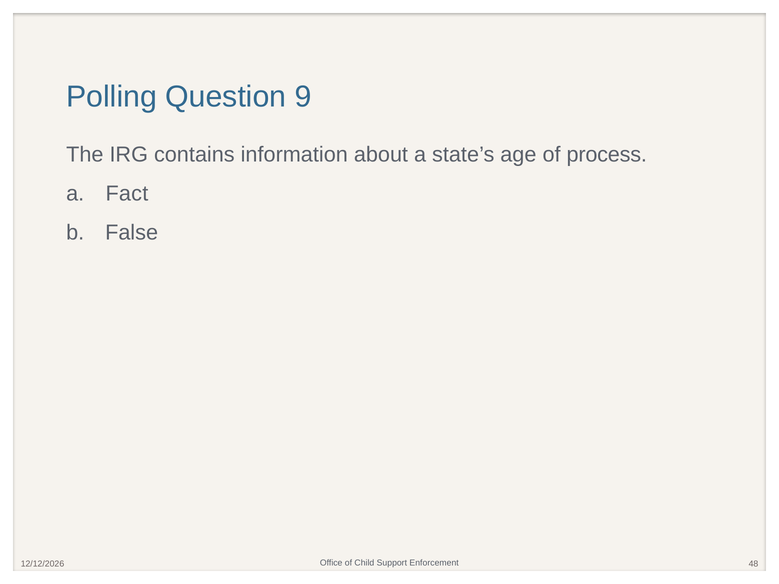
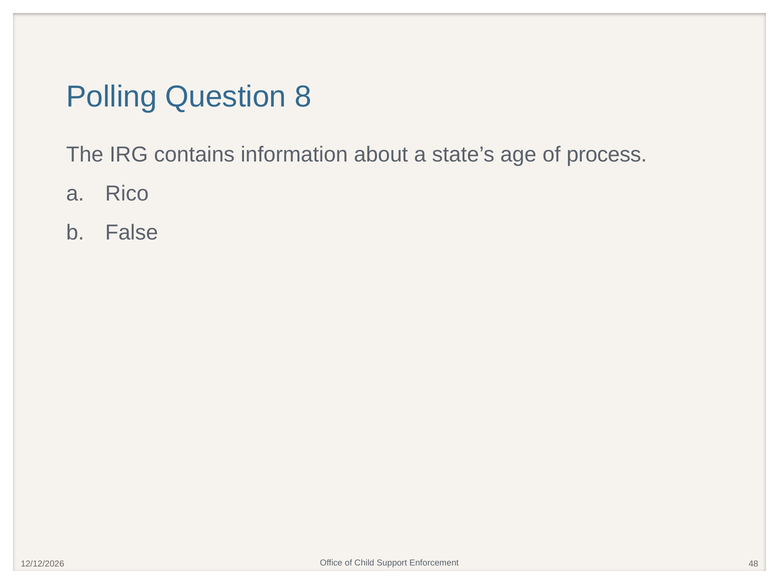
9: 9 -> 8 (303, 97)
Fact: Fact -> Rico (127, 194)
